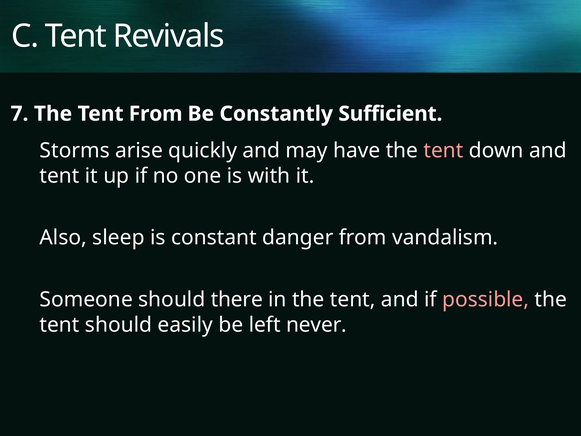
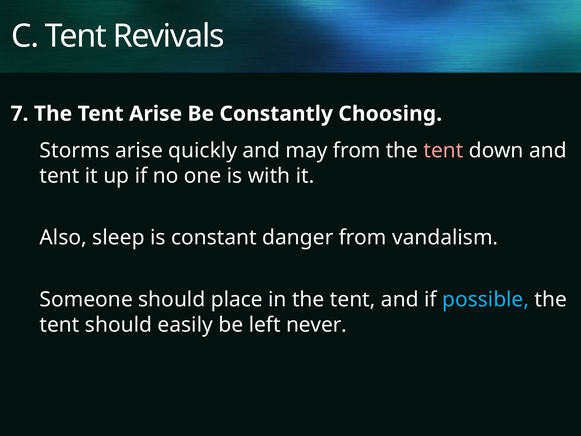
Tent From: From -> Arise (156, 114)
Sufficient: Sufficient -> Choosing (390, 114)
may have: have -> from (357, 150)
there: there -> place (237, 300)
possible colour: pink -> light blue (486, 300)
